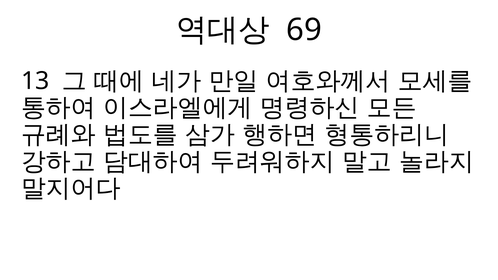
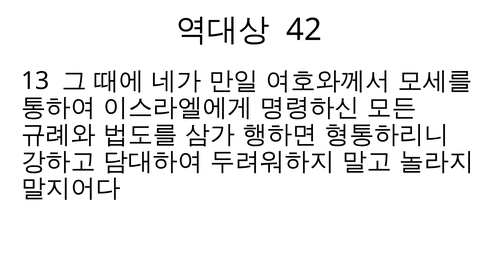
69: 69 -> 42 (304, 30)
